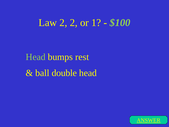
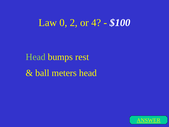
Law 2: 2 -> 0 (63, 23)
1: 1 -> 4 (96, 23)
$100 colour: light green -> white (120, 23)
double: double -> meters (64, 73)
